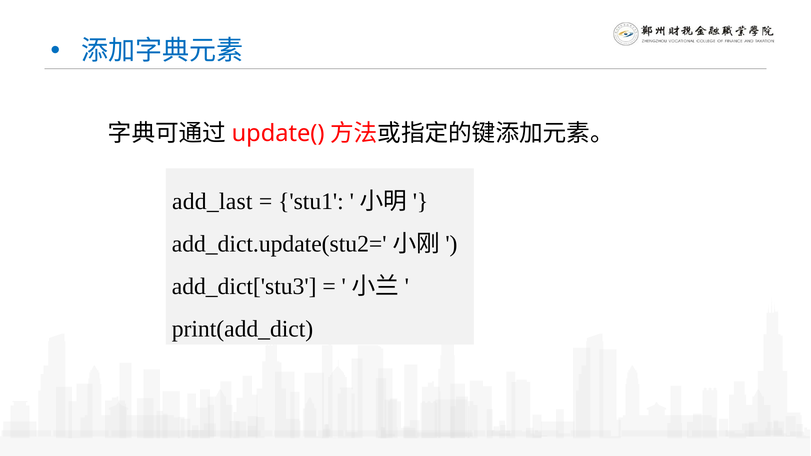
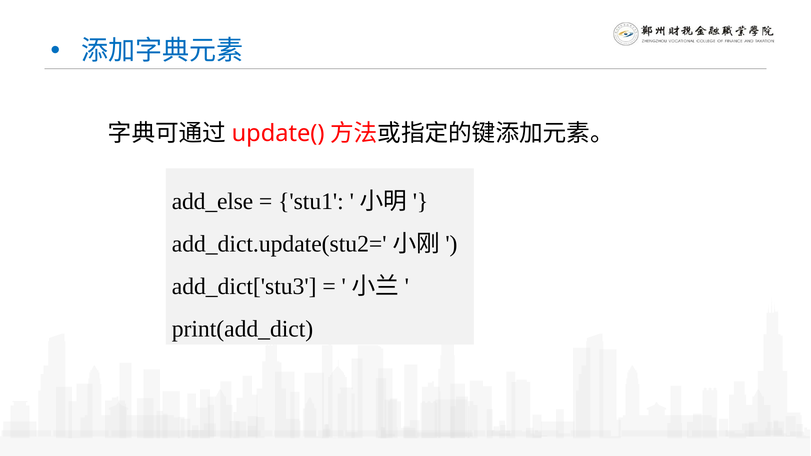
add_last: add_last -> add_else (212, 201)
